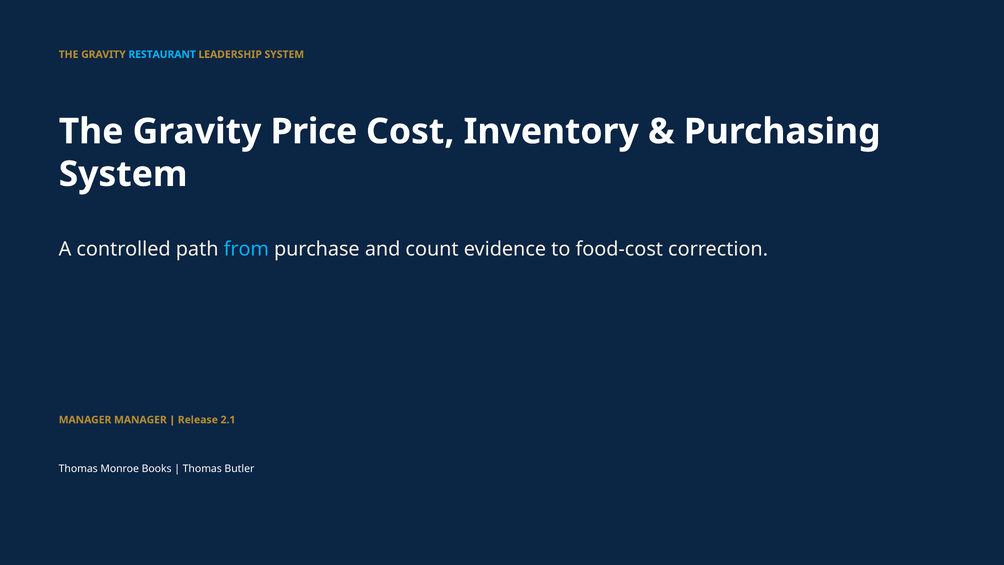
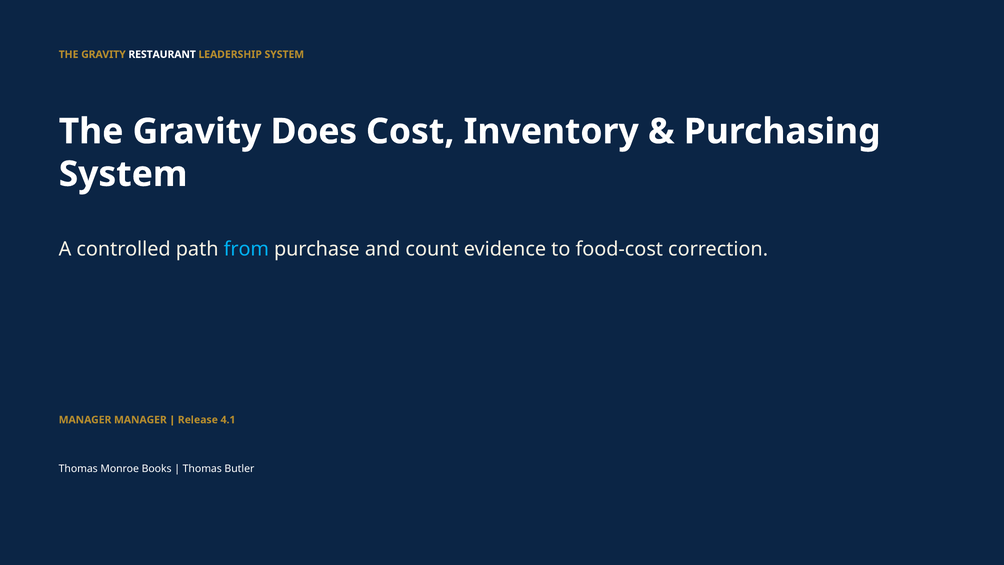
RESTAURANT colour: light blue -> white (162, 54)
Price: Price -> Does (314, 131)
2.1: 2.1 -> 4.1 (228, 420)
